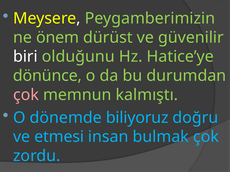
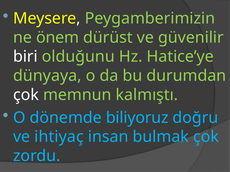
dönünce: dönünce -> dünyaya (47, 76)
çok colour: pink -> white (26, 95)
etmesi: etmesi -> ihtiyaç (59, 137)
